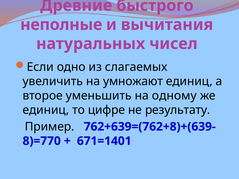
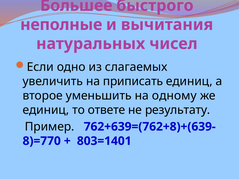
Древние: Древние -> Большее (76, 6)
умножают: умножают -> приписать (133, 81)
цифре: цифре -> ответе (106, 110)
671=1401: 671=1401 -> 803=1401 (104, 141)
